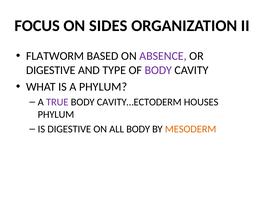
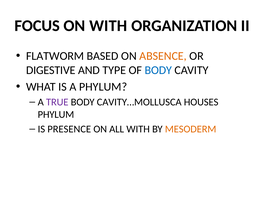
ON SIDES: SIDES -> WITH (108, 26)
ABSENCE colour: purple -> orange (163, 56)
BODY colour: purple -> blue (158, 70)
CAVITY…ECTODERM: CAVITY…ECTODERM -> CAVITY…MOLLUSCA (139, 102)
IS DIGESTIVE: DIGESTIVE -> PRESENCE (69, 129)
ALL BODY: BODY -> WITH (138, 129)
